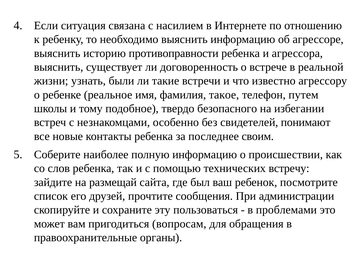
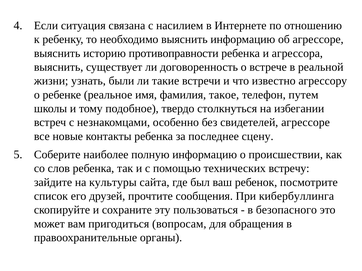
безопасного: безопасного -> столкнуться (227, 109)
свидетелей понимают: понимают -> агрессоре (306, 123)
своим: своим -> сцену (258, 137)
размещай: размещай -> культуры (113, 183)
администрации: администрации -> кибербуллинга (296, 196)
проблемами: проблемами -> безопасного (286, 210)
